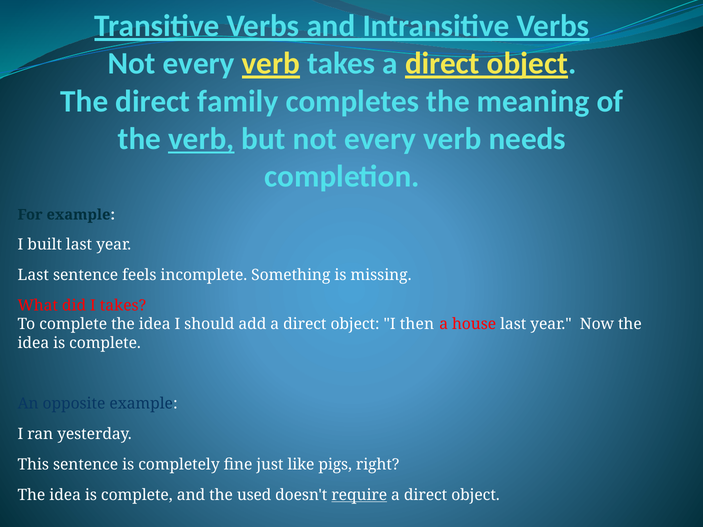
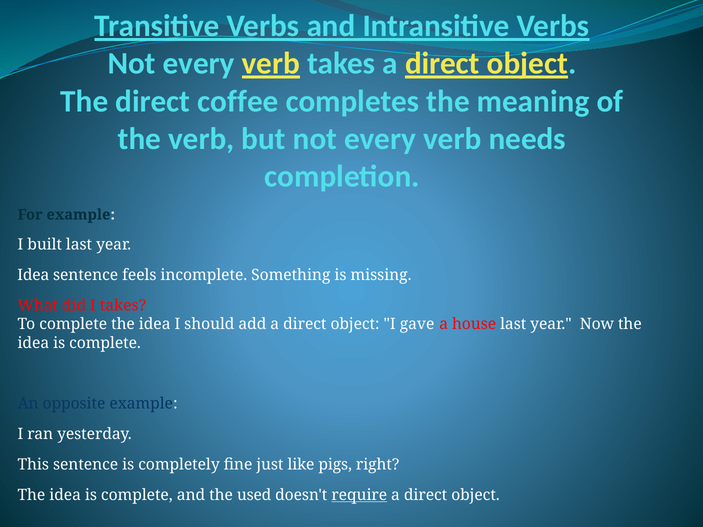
family: family -> coffee (238, 102)
verb underline: present -> none (201, 139)
Last: Last -> Idea (33, 275)
then: then -> gave (417, 324)
